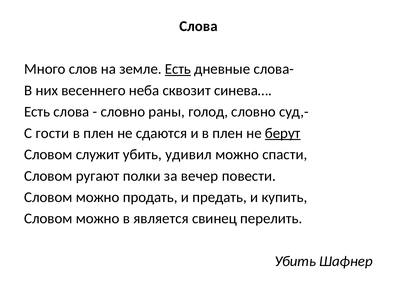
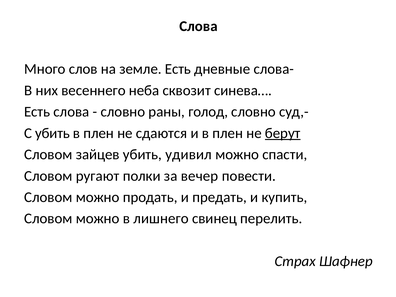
Есть underline: present -> none (178, 69)
С гости: гости -> убить (53, 133)
служит: служит -> зайцев (98, 154)
является: является -> лишнего (161, 219)
Убить: Убить -> Страх (295, 261)
